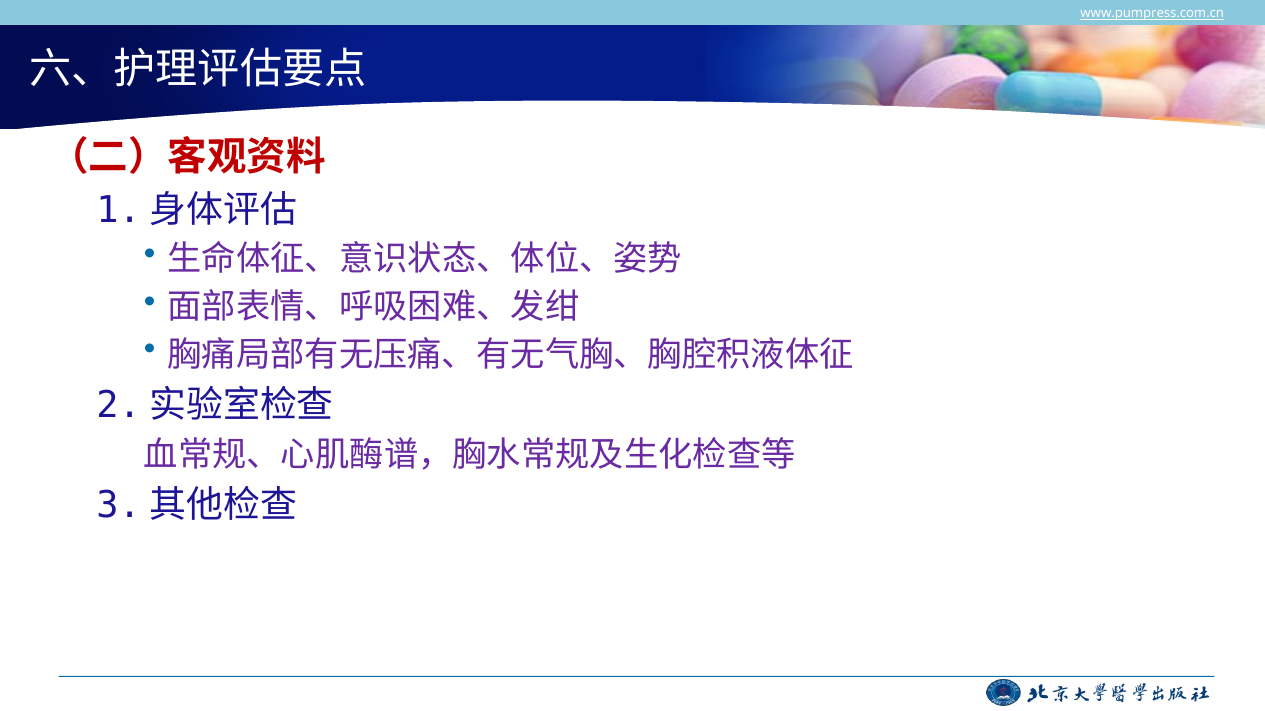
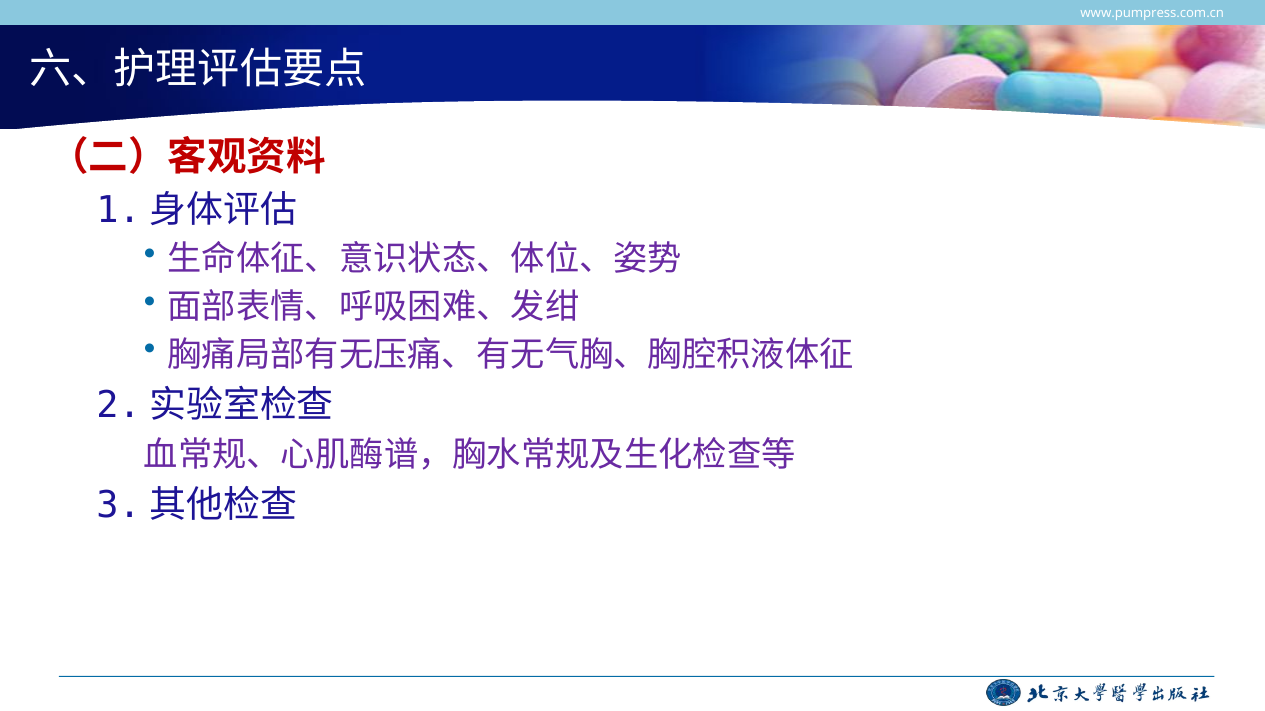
www.pumpress.com.cn underline: present -> none (1152, 14)
